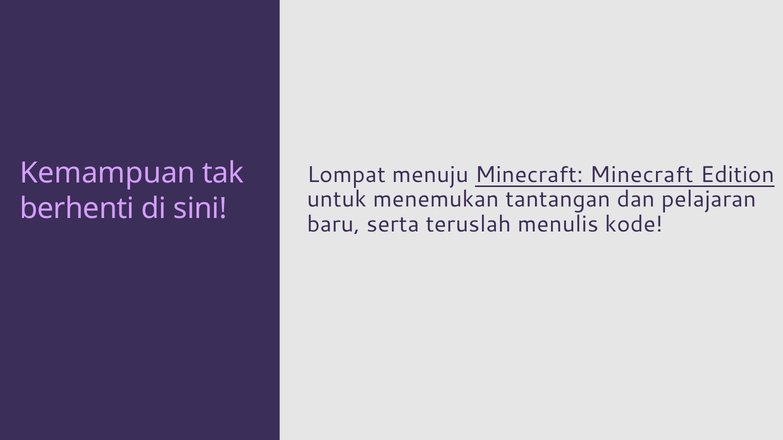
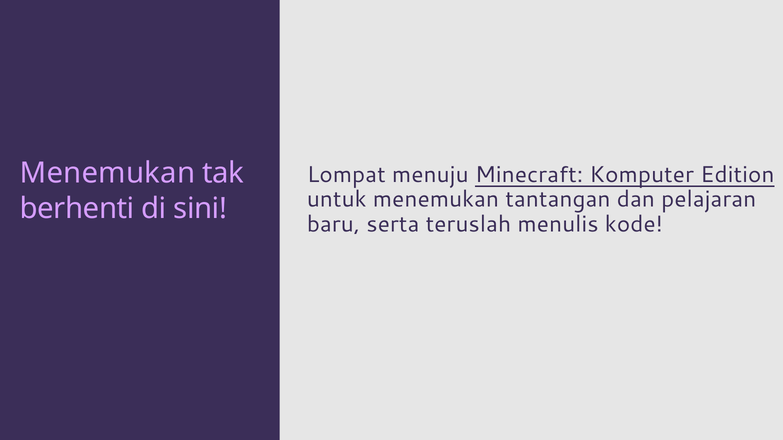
Kemampuan: Kemampuan -> Menemukan (107, 173)
Minecraft Minecraft: Minecraft -> Komputer (642, 175)
